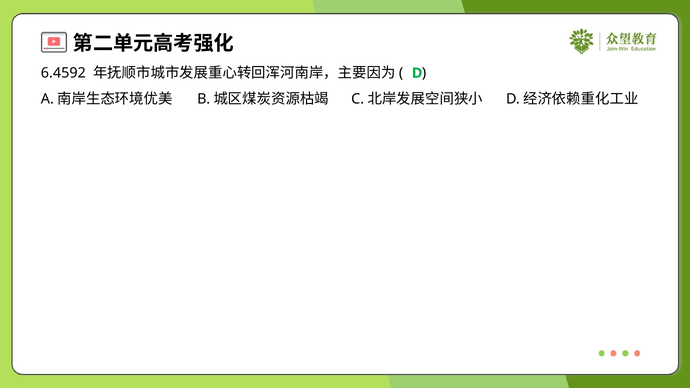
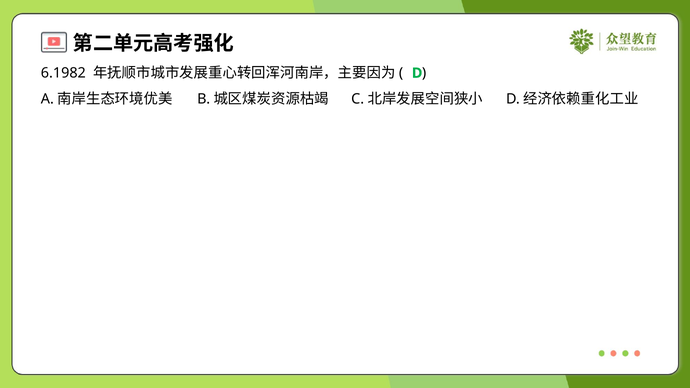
6.4592: 6.4592 -> 6.1982 (63, 73)
